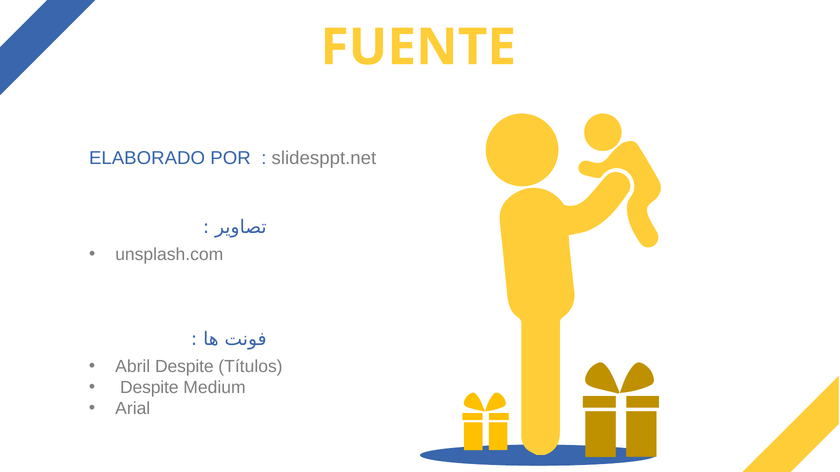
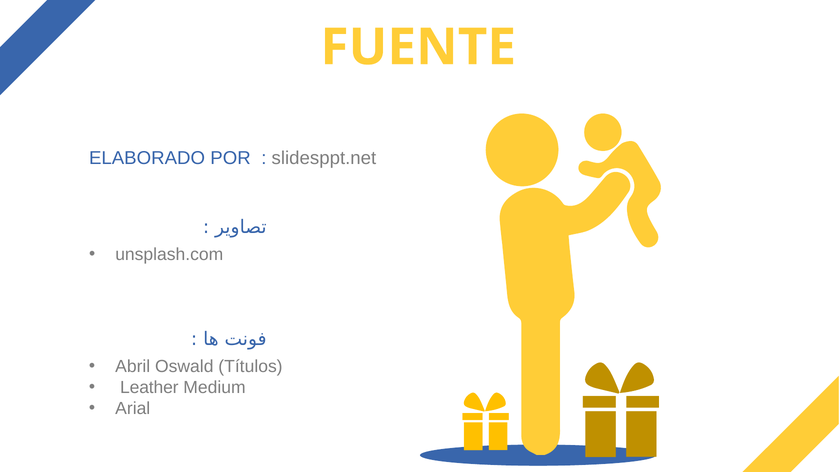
Abril Despite: Despite -> Oswald (184, 367)
Despite: Despite -> Leather (149, 388)
